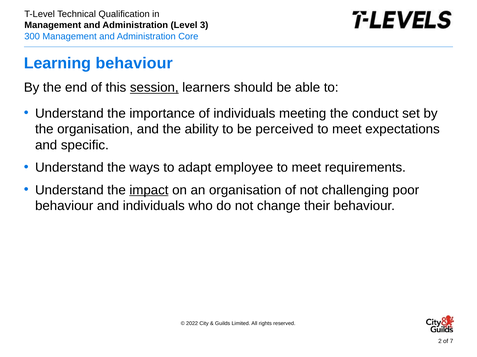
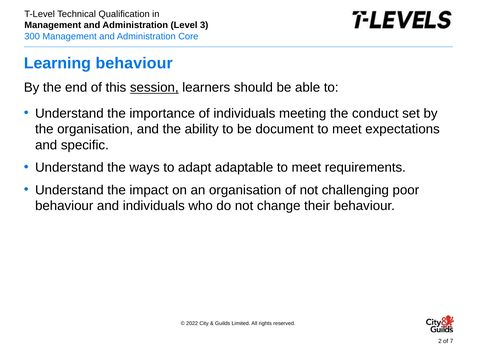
perceived: perceived -> document (285, 130)
employee: employee -> adaptable (244, 168)
impact underline: present -> none (149, 190)
